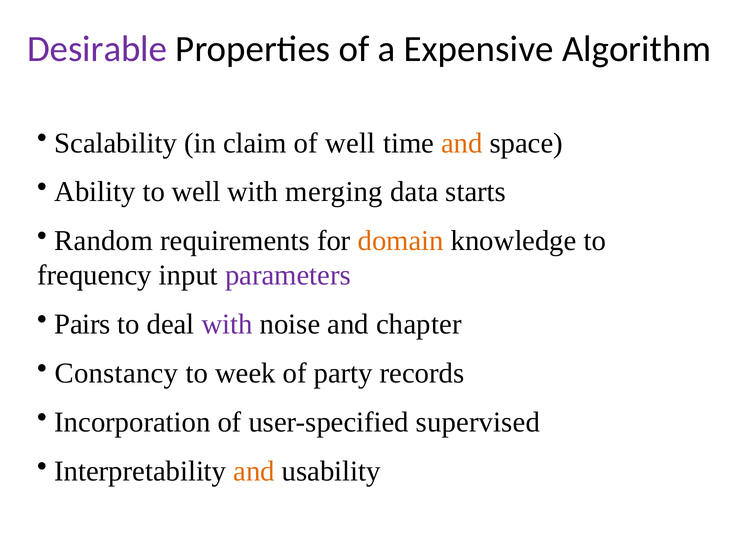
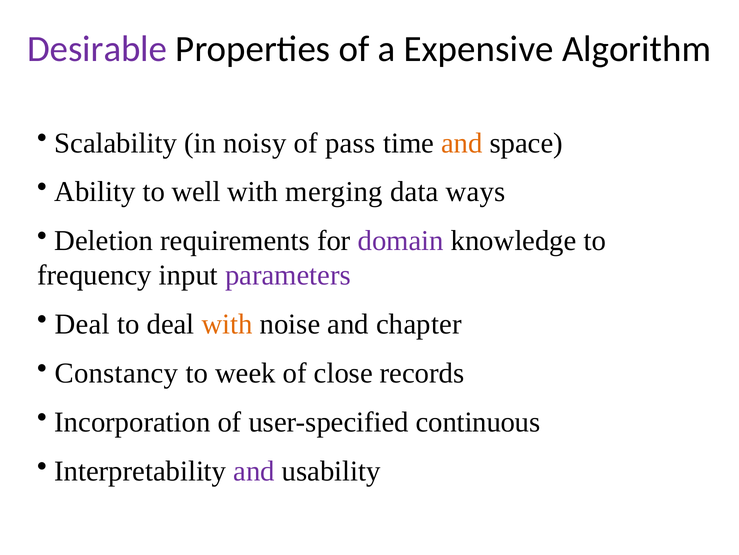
claim: claim -> noisy (255, 143)
of well: well -> pass (350, 143)
starts: starts -> ways (476, 192)
Random: Random -> Deletion (104, 241)
domain colour: orange -> purple (401, 241)
Pairs: Pairs -> Deal (82, 324)
with colour: purple -> orange (227, 324)
party: party -> close (343, 373)
supervised: supervised -> continuous (478, 422)
and colour: orange -> purple (254, 471)
